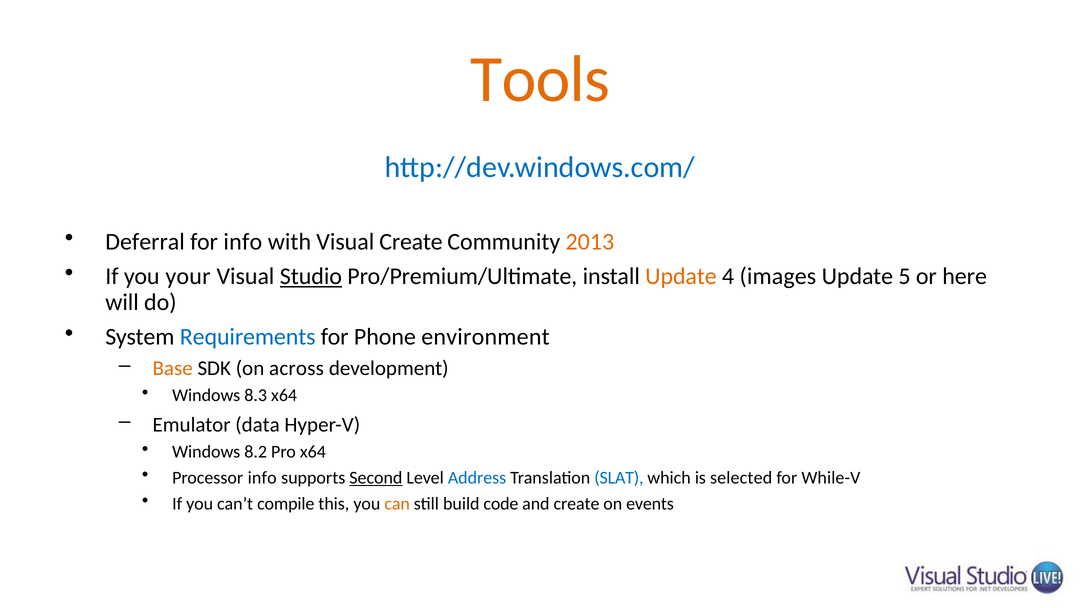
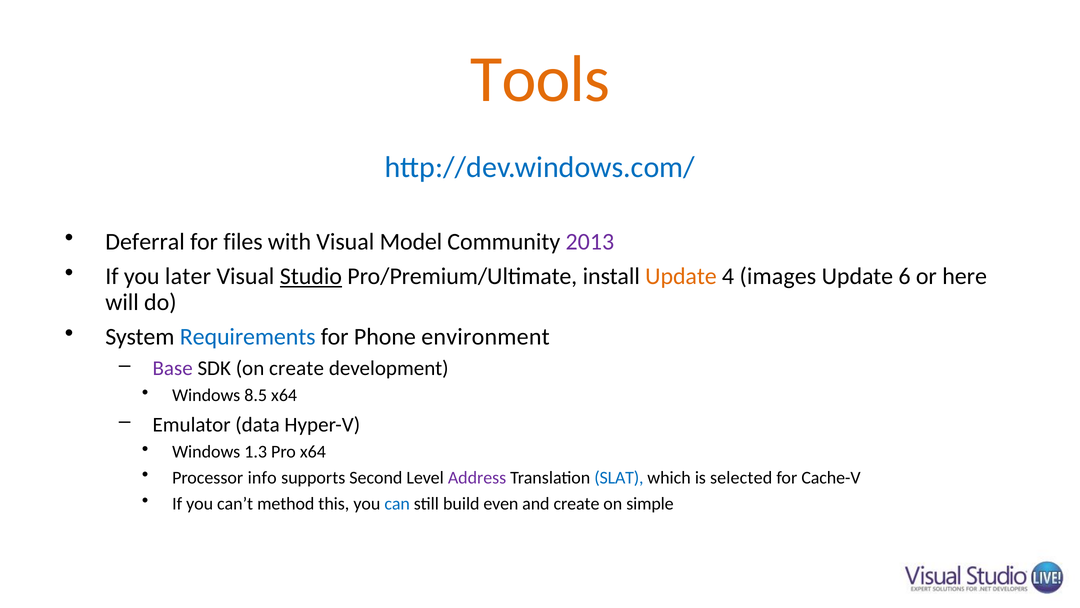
for info: info -> files (243, 242)
Visual Create: Create -> Model (411, 242)
2013 colour: orange -> purple (590, 242)
your: your -> later (188, 276)
5: 5 -> 6 (904, 276)
Base colour: orange -> purple (173, 368)
on across: across -> create (297, 368)
8.3: 8.3 -> 8.5 (256, 395)
8.2: 8.2 -> 1.3 (256, 451)
Second underline: present -> none (376, 477)
Address colour: blue -> purple (477, 477)
While-V: While-V -> Cache-V (831, 477)
compile: compile -> method (286, 503)
can colour: orange -> blue (397, 503)
code: code -> even (501, 503)
events: events -> simple (650, 503)
